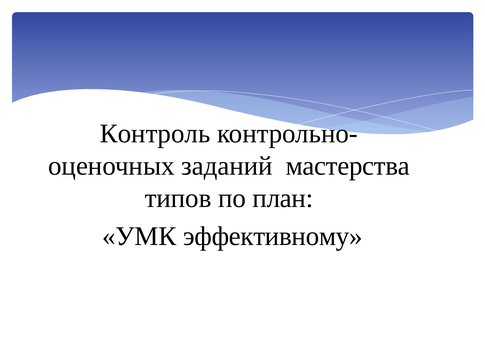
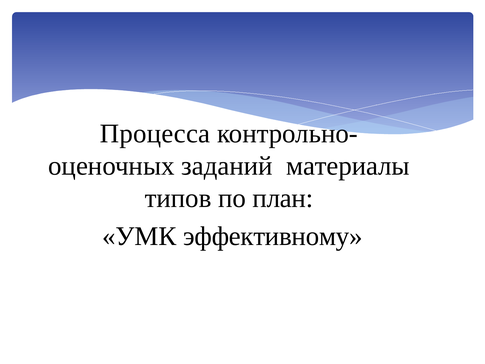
Контроль: Контроль -> Процесса (155, 134)
мастерства: мастерства -> материалы (348, 166)
